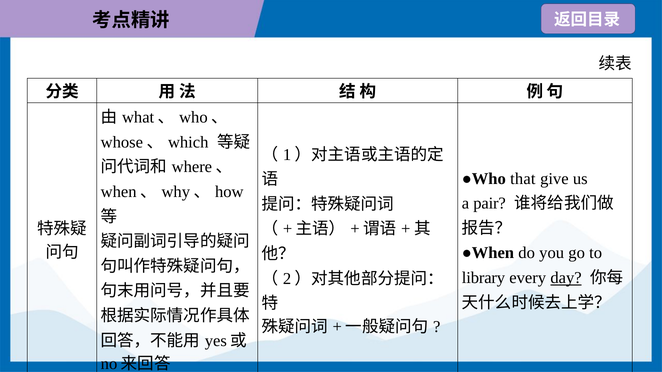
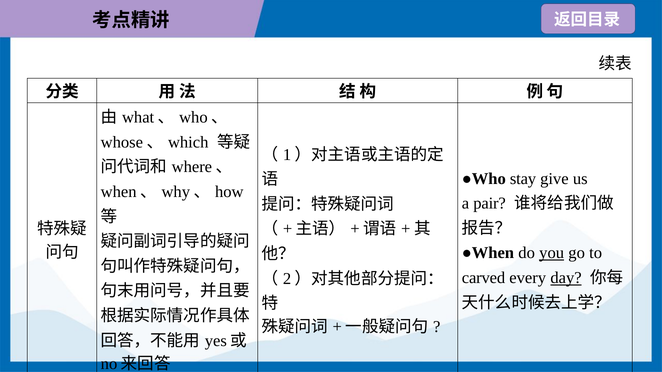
that: that -> stay (523, 179)
you underline: none -> present (552, 253)
library: library -> carved (484, 278)
